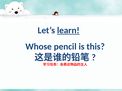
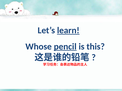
pencil underline: none -> present (65, 47)
